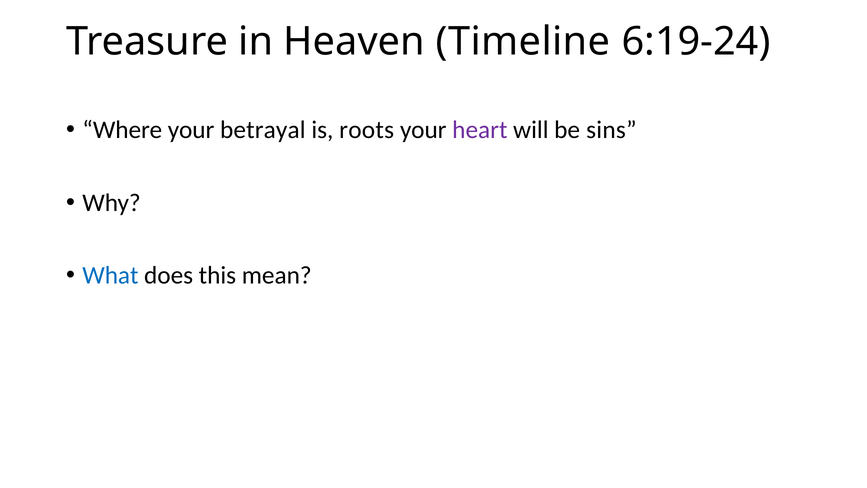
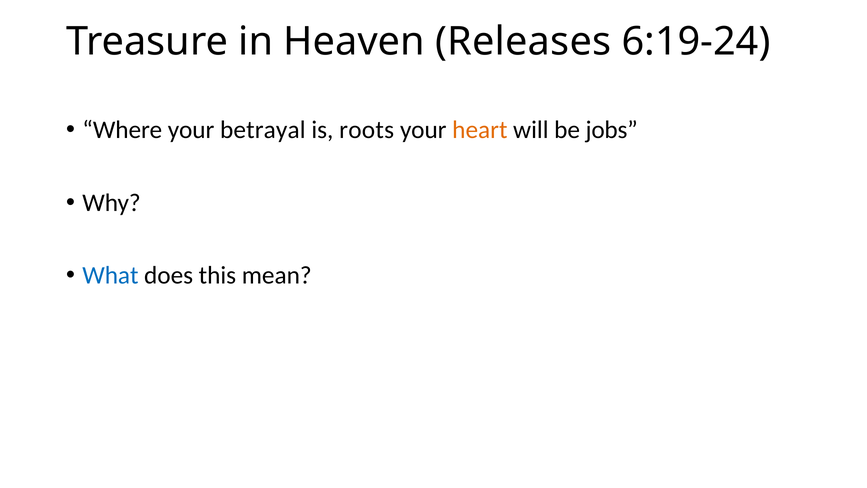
Timeline: Timeline -> Releases (523, 42)
heart colour: purple -> orange (480, 130)
sins: sins -> jobs (612, 130)
